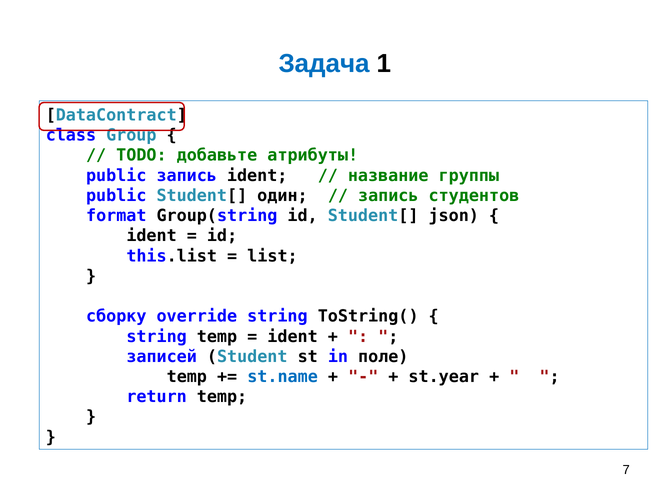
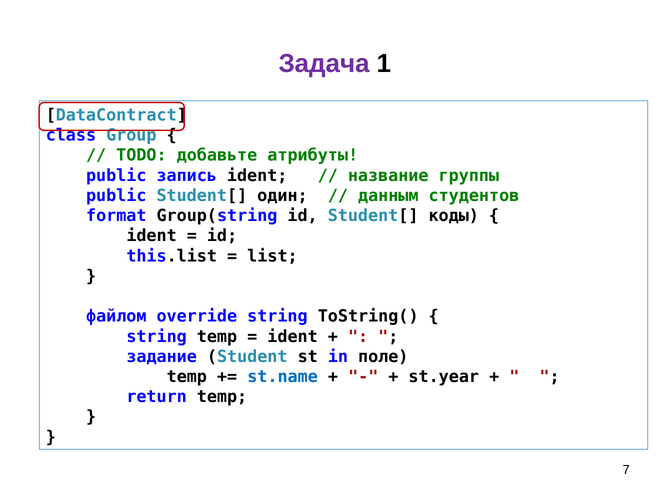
Задача colour: blue -> purple (324, 64)
запись: запись -> данным (388, 195)
json: json -> коды (454, 216)
сборку: сборку -> файлом (116, 316)
записей: записей -> задание (162, 356)
